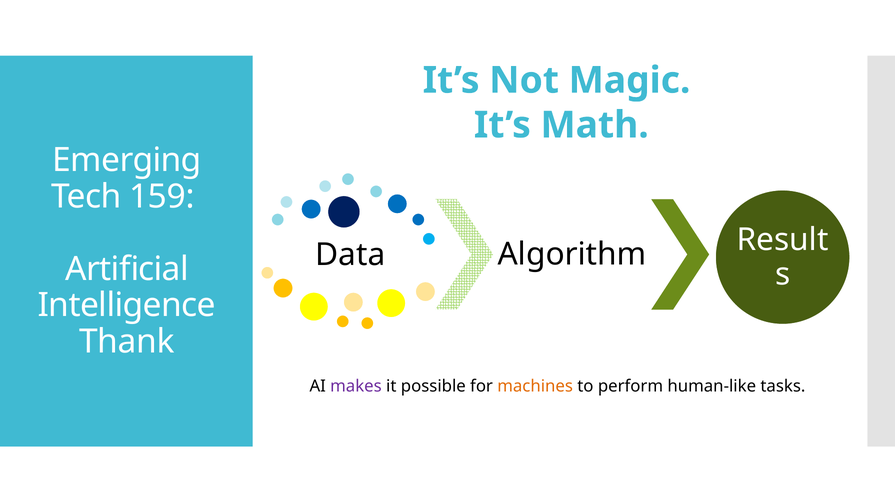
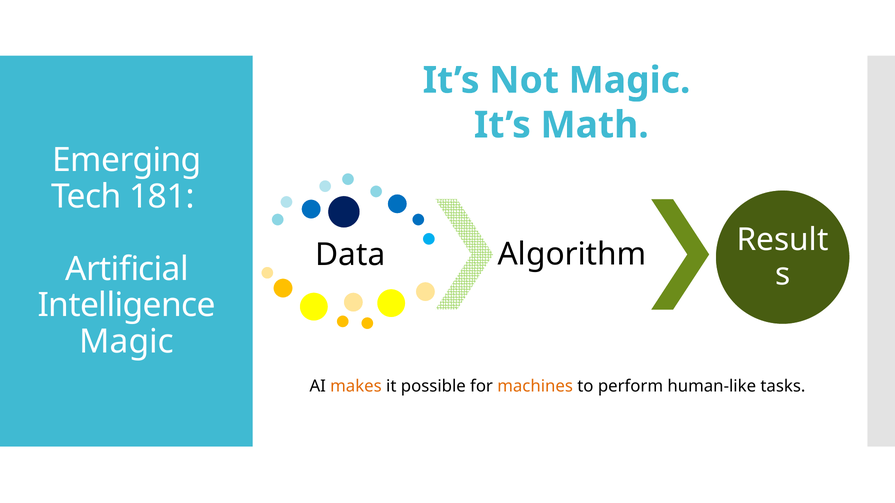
159: 159 -> 181 (162, 197)
Thank: Thank -> Magic (127, 342)
makes colour: purple -> orange (356, 387)
